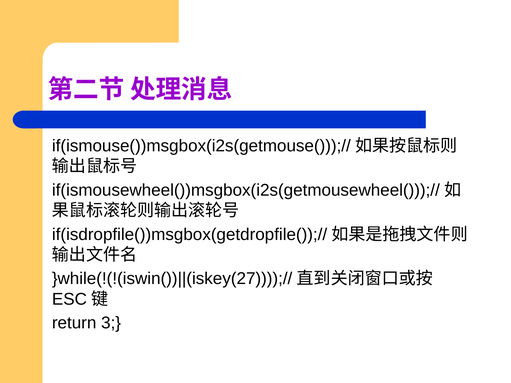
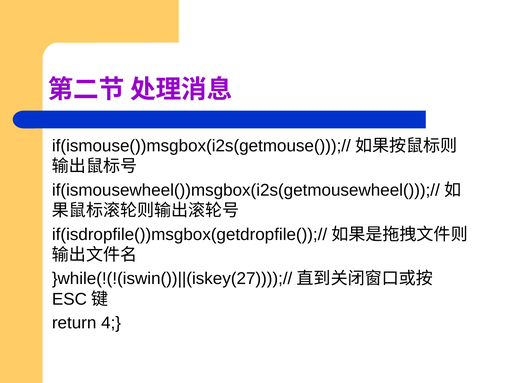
3: 3 -> 4 (111, 323)
